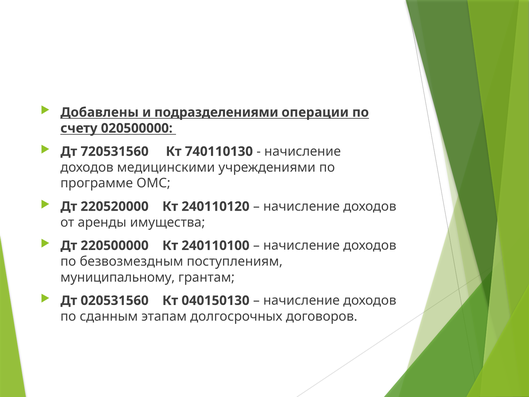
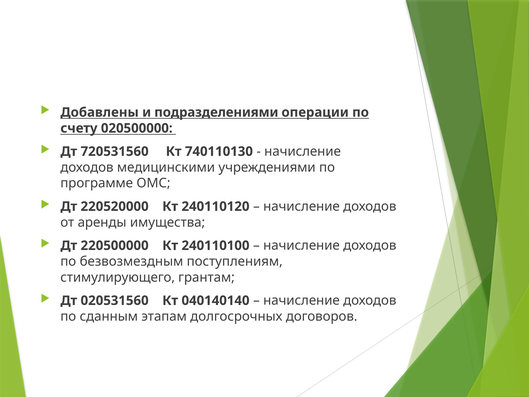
муниципальному: муниципальному -> стимулирующего (118, 277)
040150130: 040150130 -> 040140140 (216, 300)
